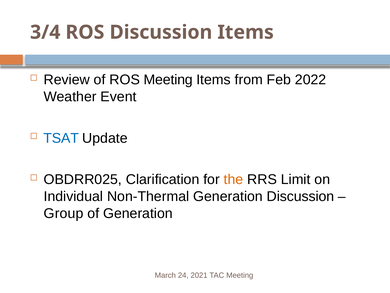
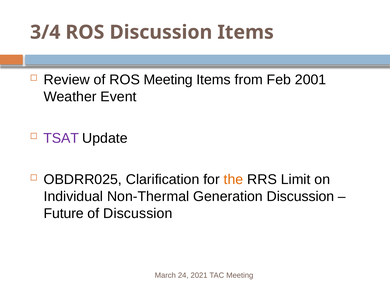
2022: 2022 -> 2001 (311, 80)
TSAT colour: blue -> purple (61, 138)
Group: Group -> Future (64, 213)
of Generation: Generation -> Discussion (138, 213)
